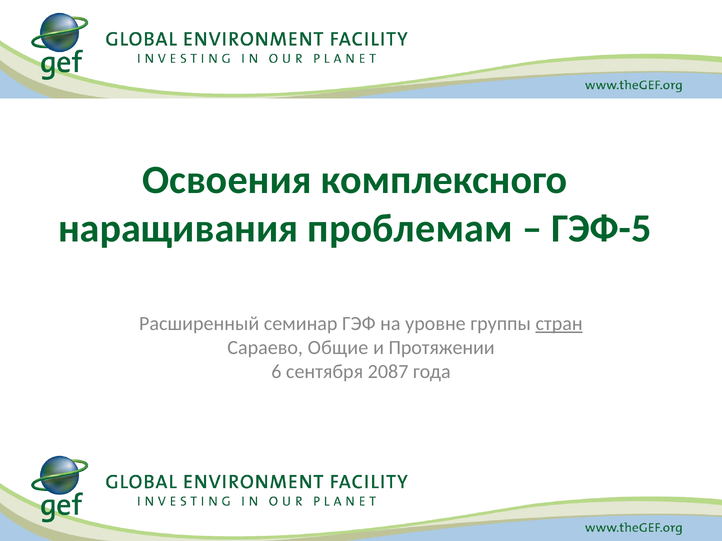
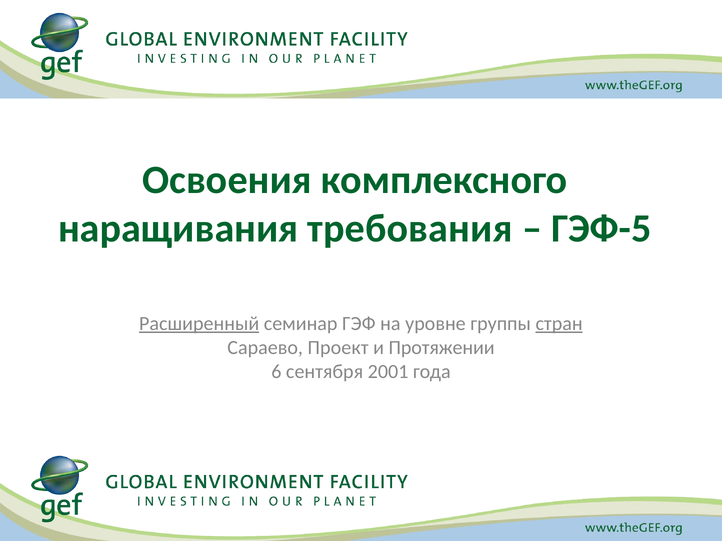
проблемам: проблемам -> требования (410, 229)
Расширенный underline: none -> present (199, 324)
Общие: Общие -> Проект (338, 348)
2087: 2087 -> 2001 (388, 372)
